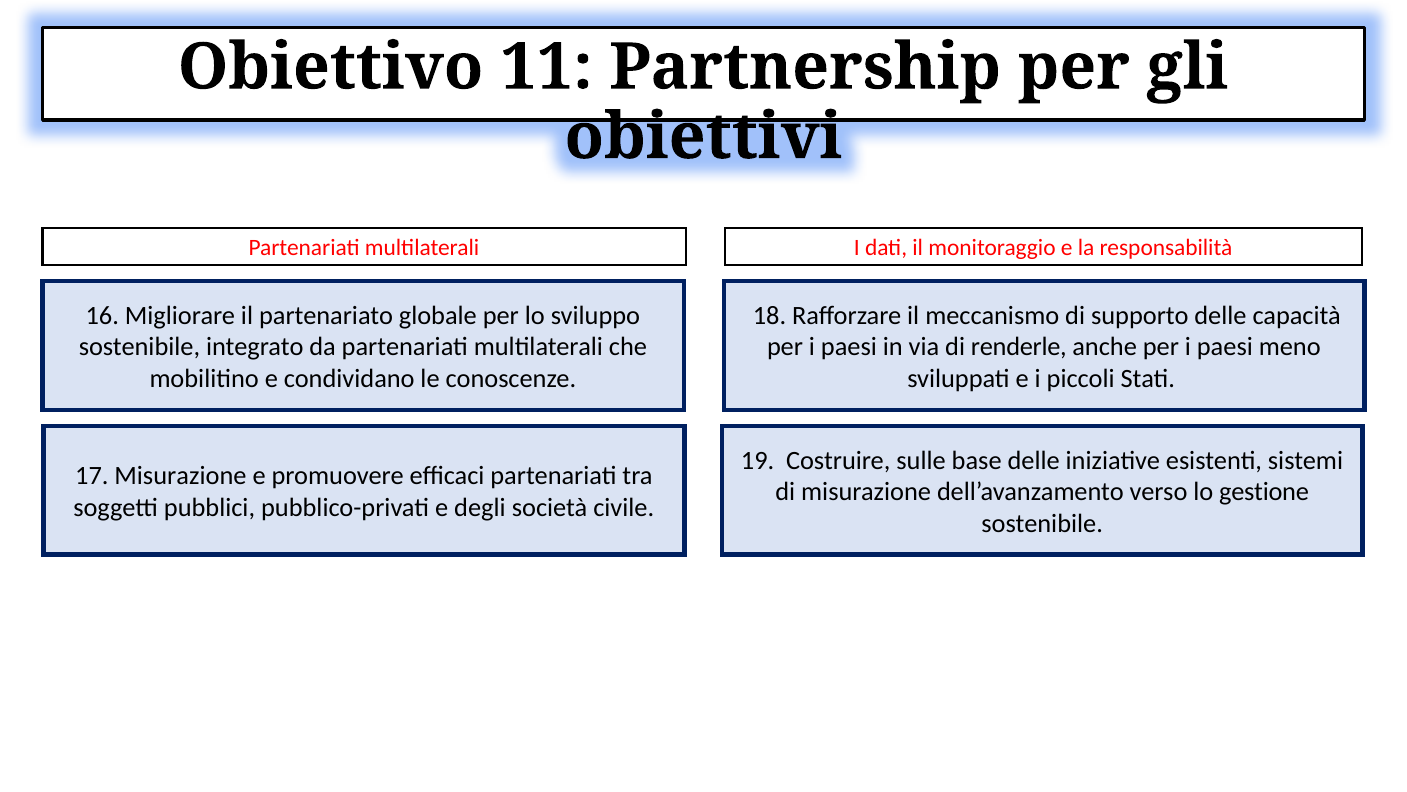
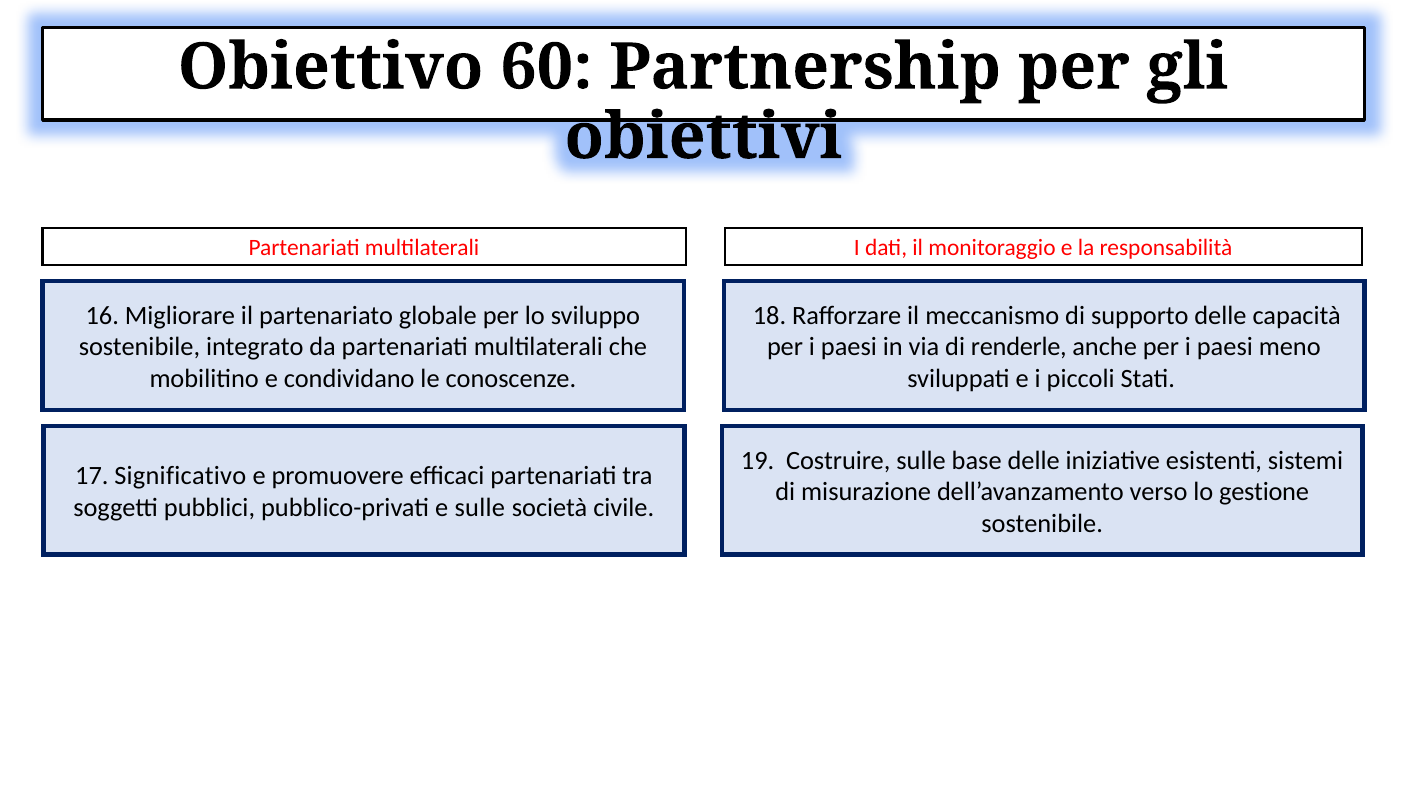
11: 11 -> 60 (546, 67)
17 Misurazione: Misurazione -> Significativo (180, 476)
e degli: degli -> sulle (480, 507)
